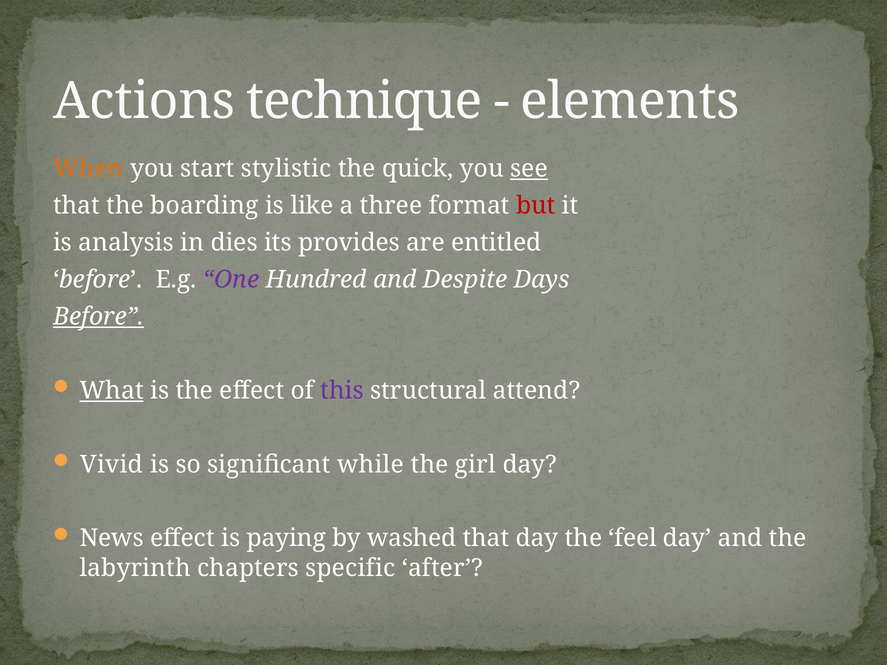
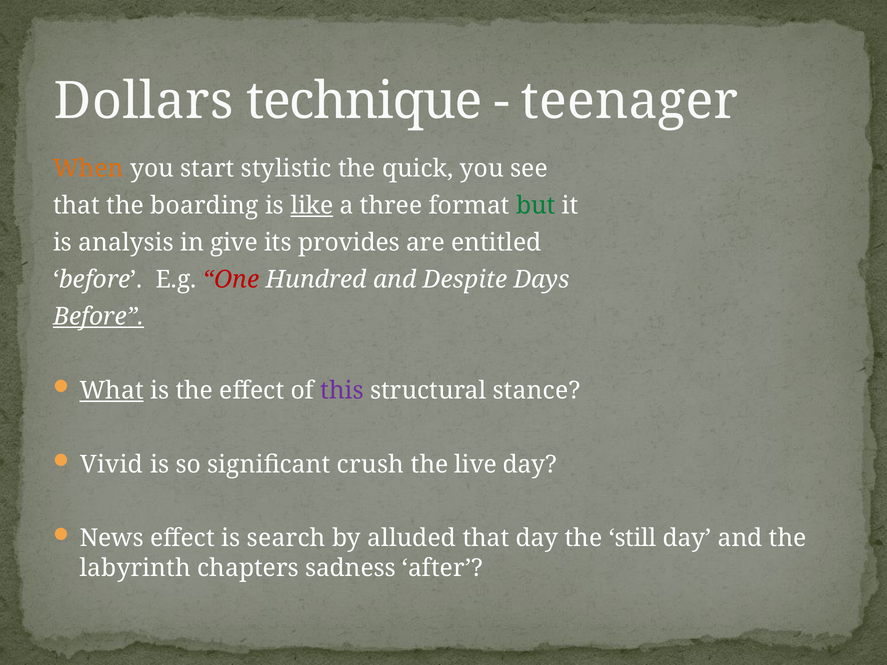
Actions: Actions -> Dollars (144, 101)
elements: elements -> teenager (630, 101)
see underline: present -> none (529, 169)
like underline: none -> present (312, 206)
but colour: red -> green (536, 206)
dies: dies -> give (234, 243)
One colour: purple -> red (231, 280)
attend: attend -> stance (536, 391)
while: while -> crush (371, 465)
girl: girl -> live (476, 465)
paying: paying -> search (286, 539)
washed: washed -> alluded (412, 539)
feel: feel -> still (633, 539)
specific: specific -> sadness (350, 568)
